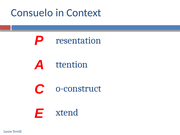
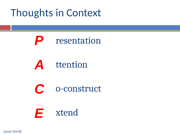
Consuelo: Consuelo -> Thoughts (32, 13)
